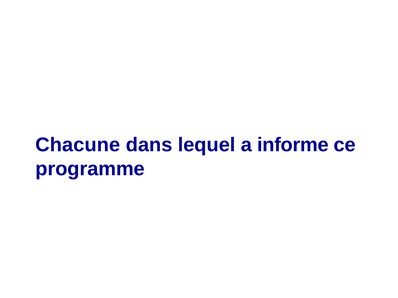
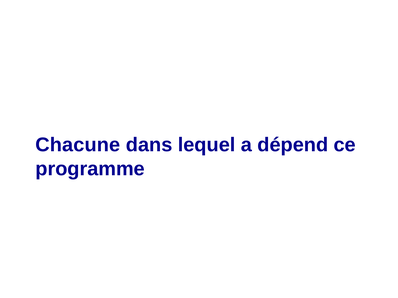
informe: informe -> dépend (293, 145)
